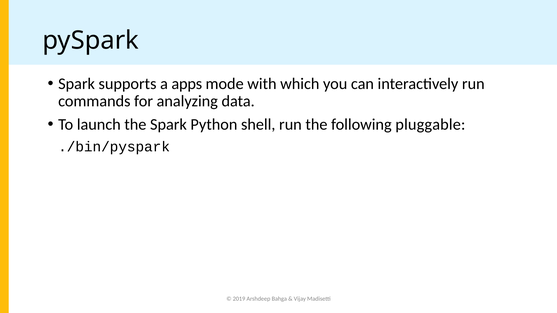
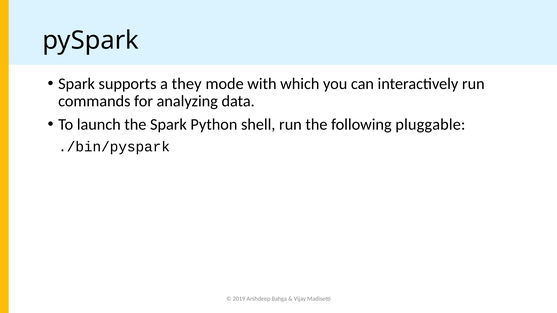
apps: apps -> they (187, 84)
